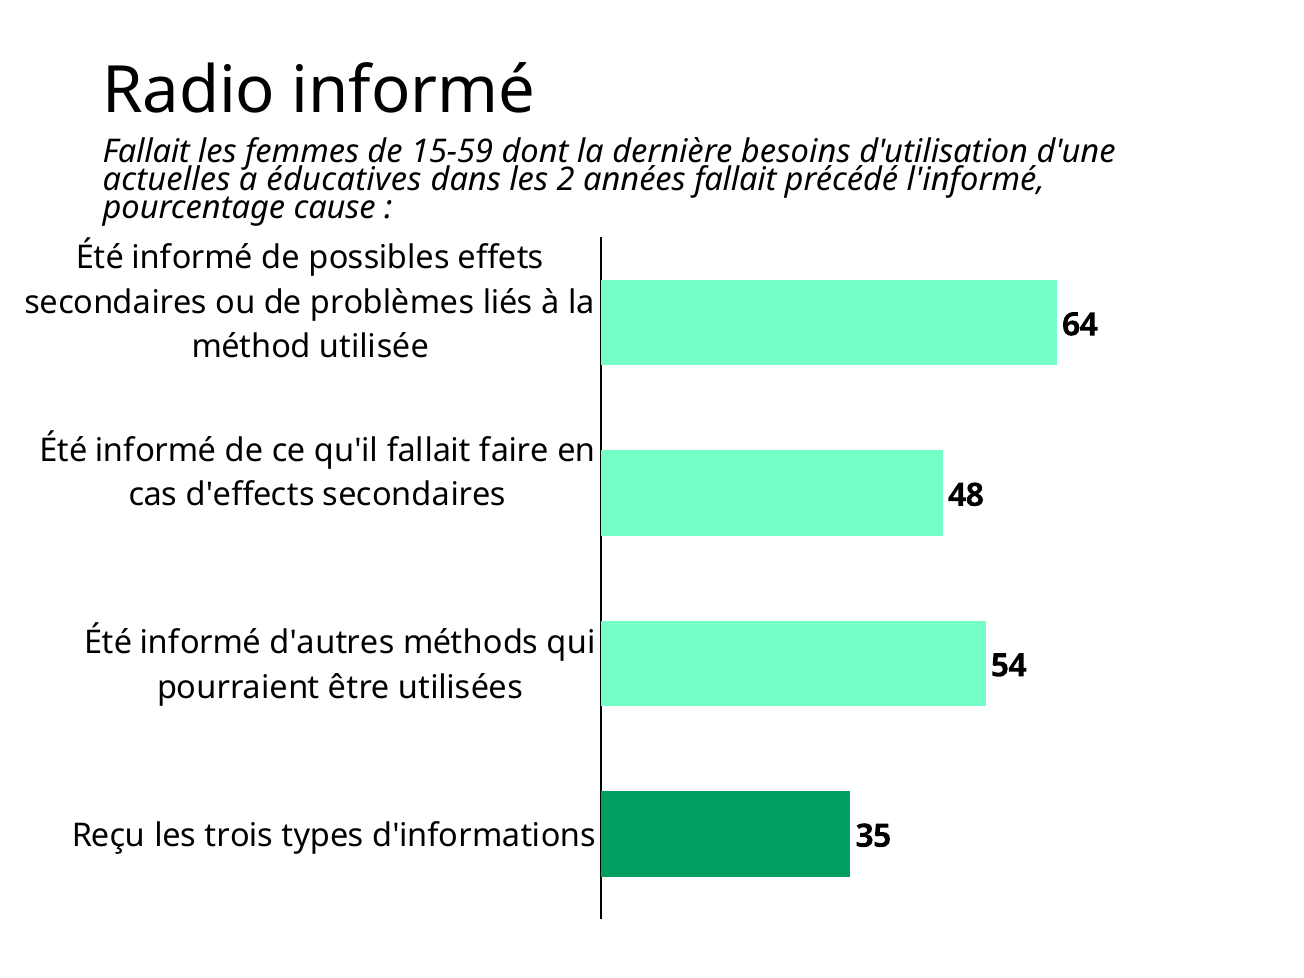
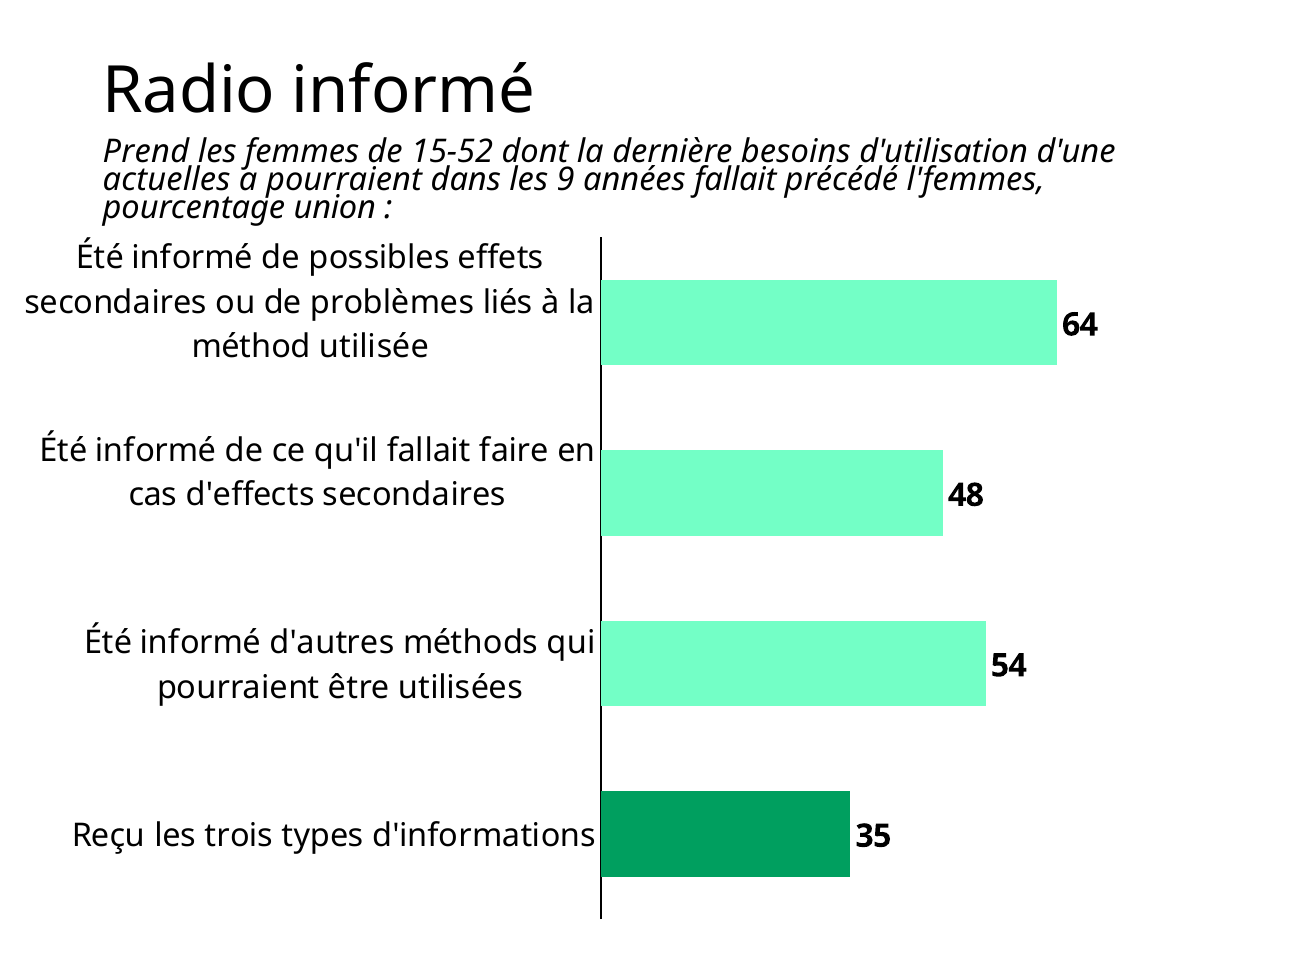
Fallait: Fallait -> Prend (146, 152)
15-59: 15-59 -> 15-52 (452, 152)
a éducatives: éducatives -> pourraient (344, 180)
2: 2 -> 9 (566, 180)
l'informé: l'informé -> l'femmes (976, 180)
cause: cause -> union (335, 208)
